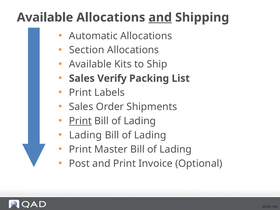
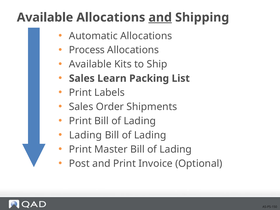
Section: Section -> Process (87, 50)
Verify: Verify -> Learn (112, 78)
Print underline: present -> none (80, 121)
